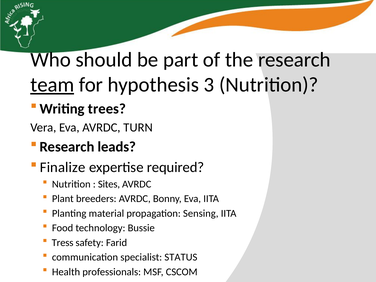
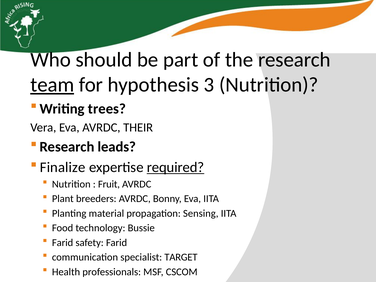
TURN: TURN -> THEIR (138, 127)
required underline: none -> present (176, 167)
Sites: Sites -> Fruit (109, 184)
Tress: Tress -> Farid (63, 243)
STATUS: STATUS -> TARGET (181, 257)
